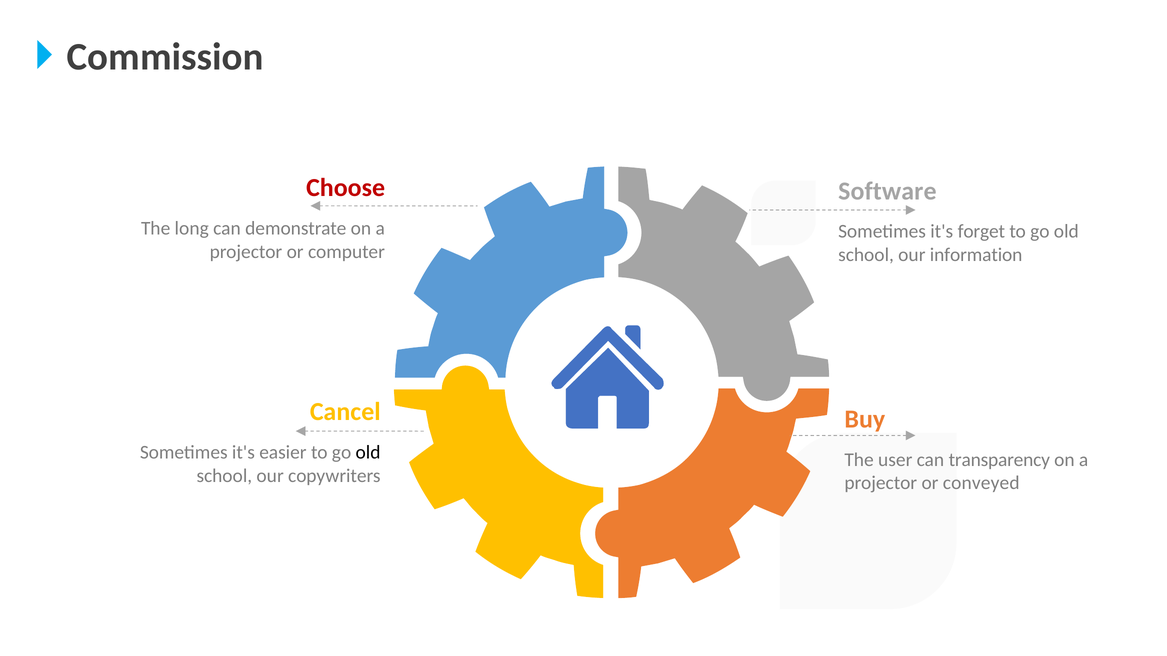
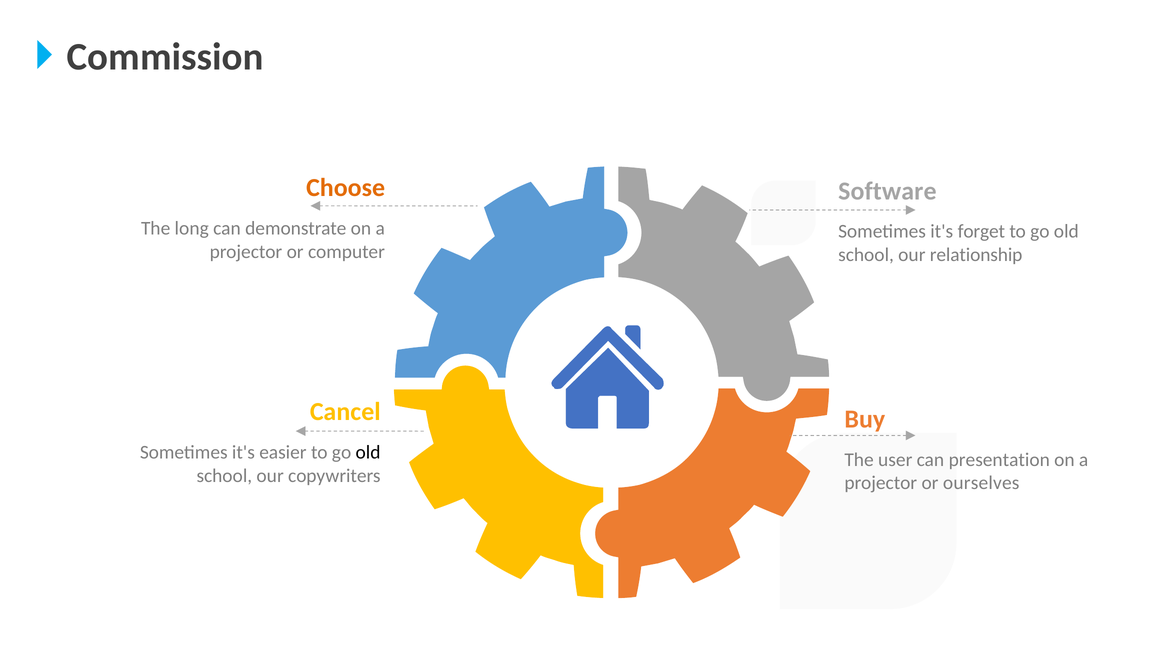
Choose colour: red -> orange (346, 188)
information: information -> relationship (976, 255)
transparency: transparency -> presentation (999, 460)
conveyed: conveyed -> ourselves (981, 483)
